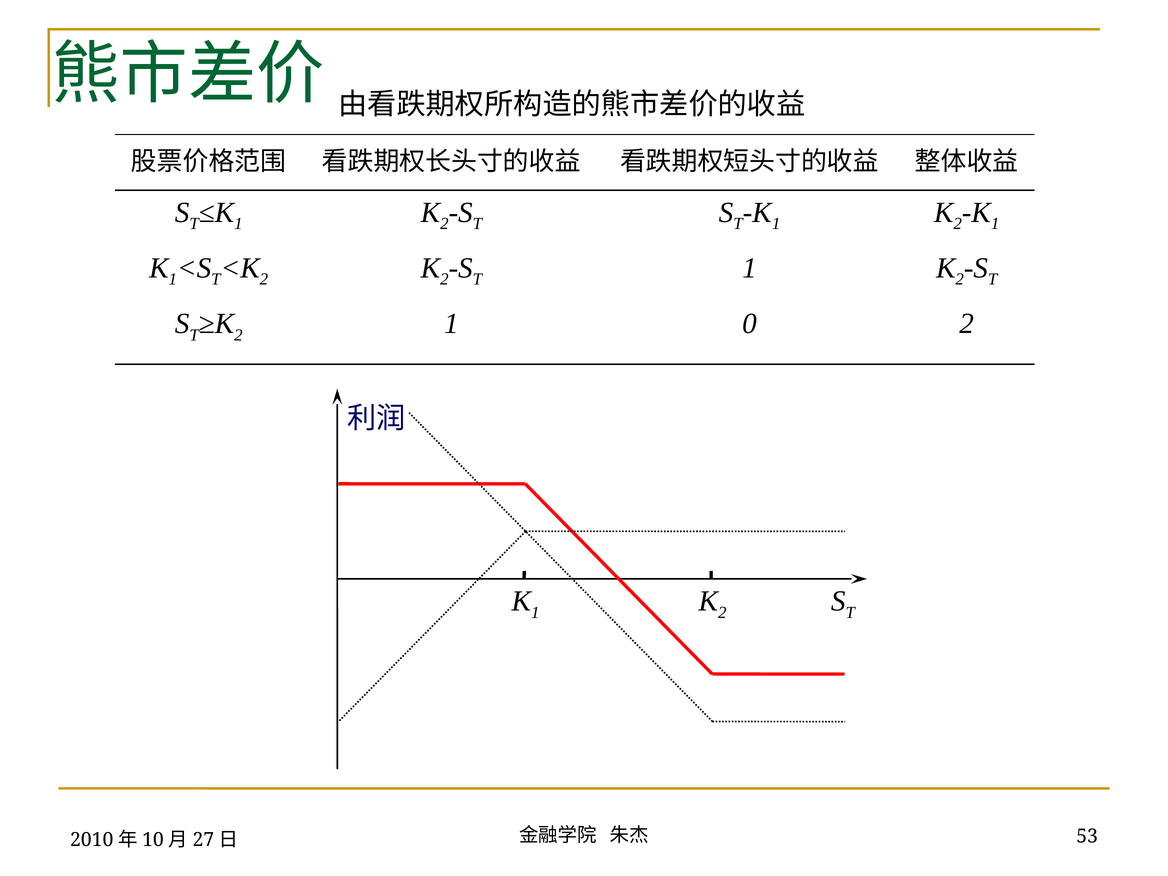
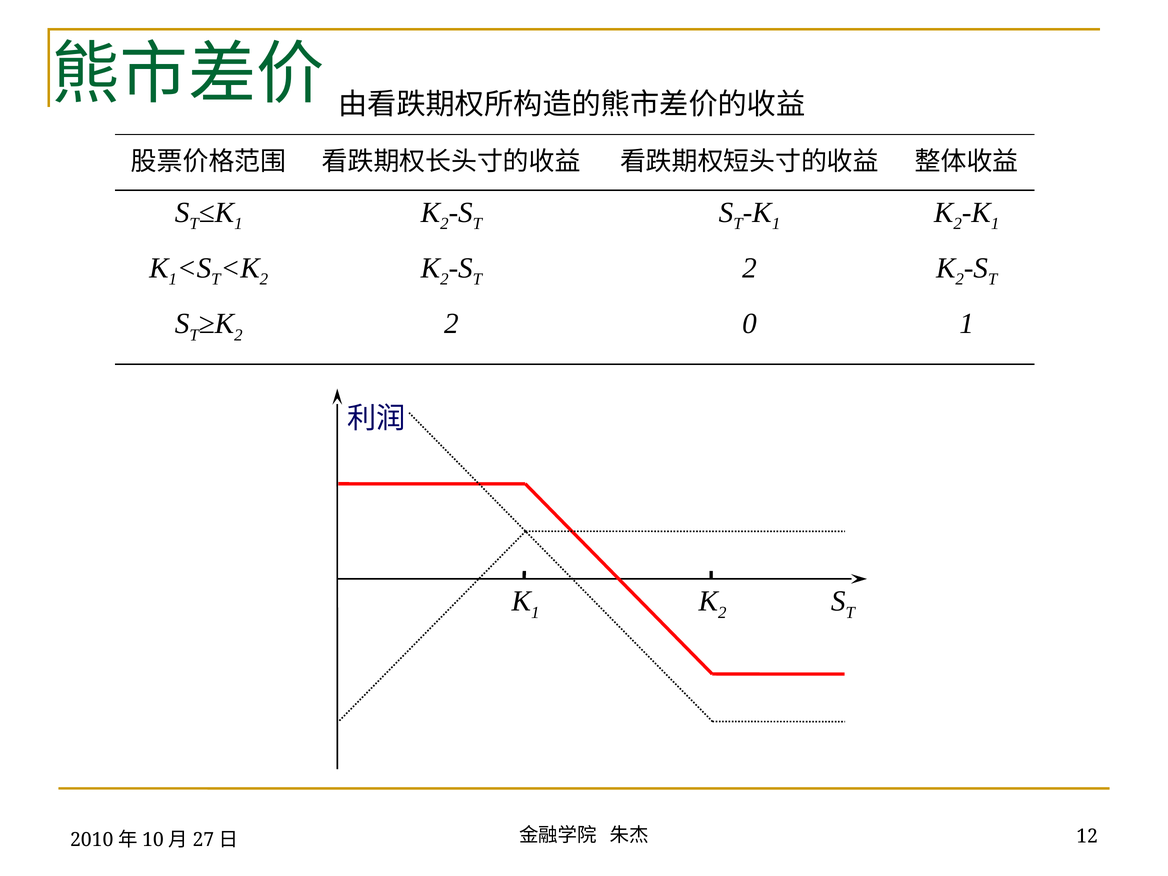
1: 1 -> 2 (749, 268)
1: 1 -> 2 (451, 324)
0 2: 2 -> 1 (967, 324)
53: 53 -> 12 (1087, 837)
